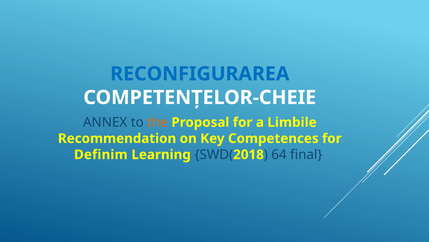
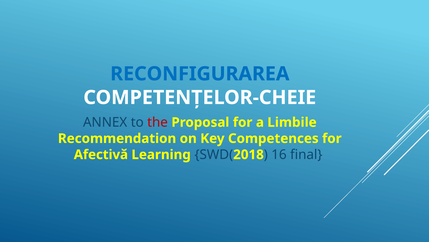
the colour: orange -> red (158, 122)
Definim: Definim -> Afectivă (101, 154)
64: 64 -> 16 (279, 154)
